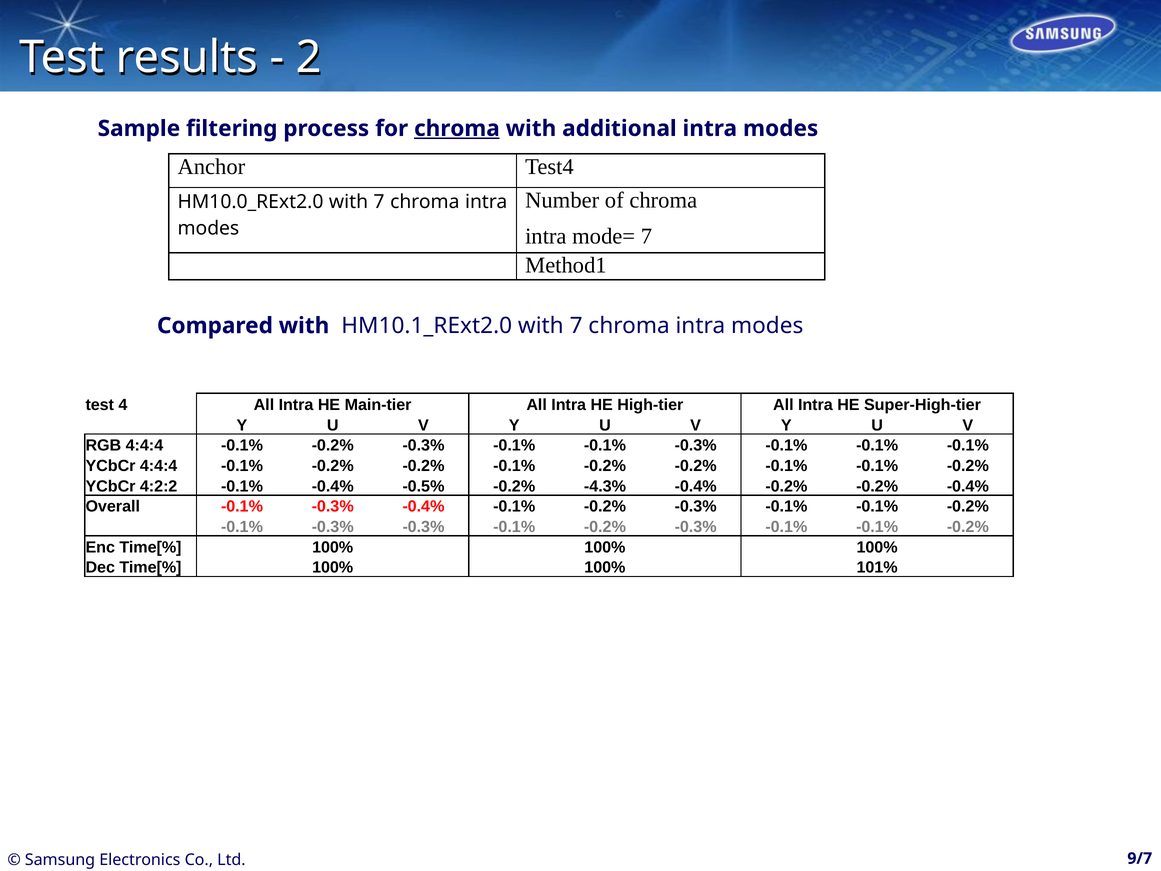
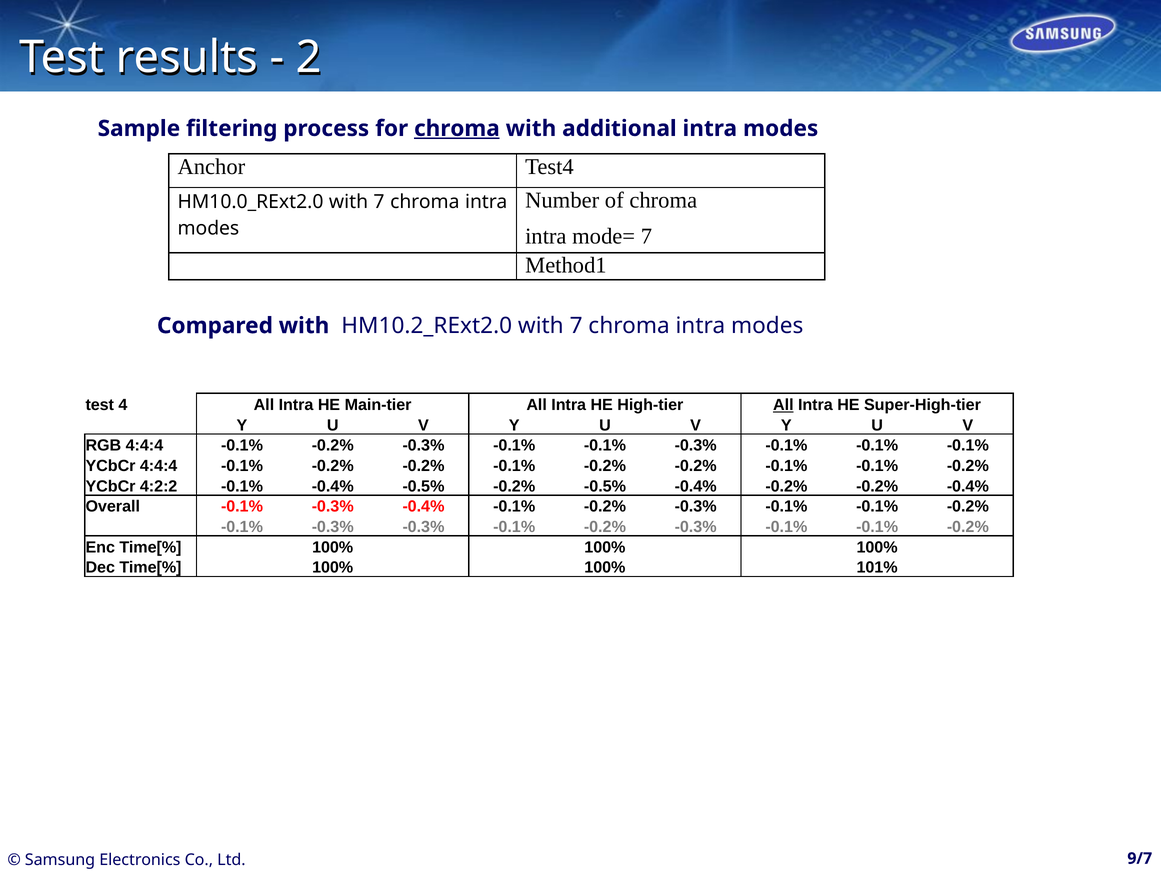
HM10.1_RExt2.0: HM10.1_RExt2.0 -> HM10.2_RExt2.0 (427, 326)
All underline: none -> present (783, 405)
-0.2% -4.3%: -4.3% -> -0.5% (605, 486)
